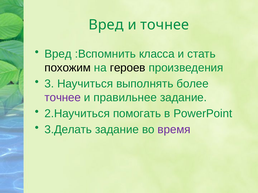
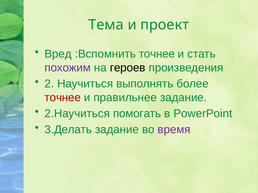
Вред: Вред -> Тема (106, 25)
и точнее: точнее -> проект (165, 25)
:Вспомнить класса: класса -> точнее (157, 54)
похожим colour: black -> purple (68, 68)
3: 3 -> 2 (49, 84)
точнее colour: purple -> red (63, 98)
